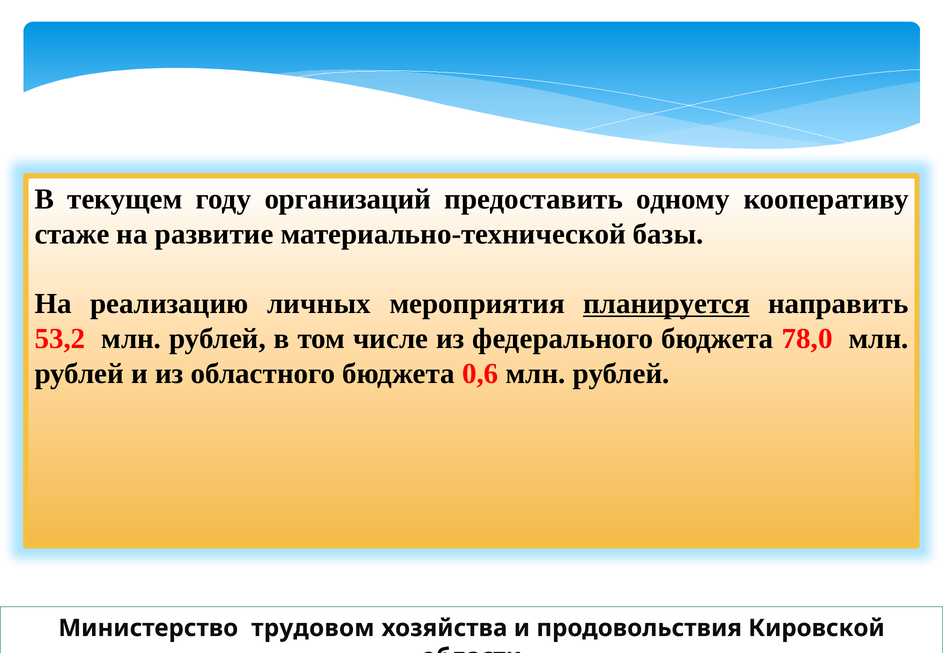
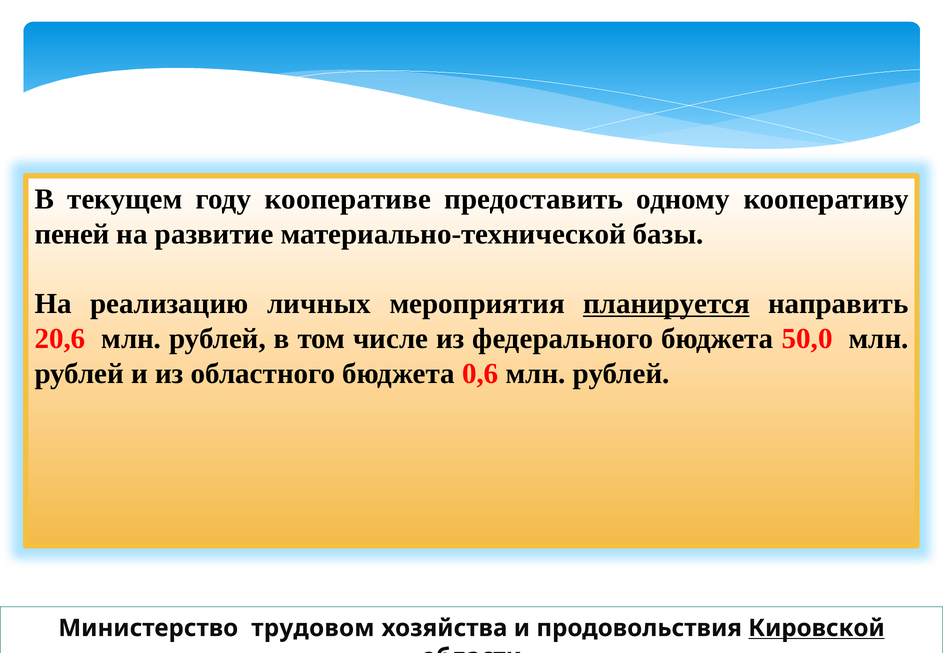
организаций: организаций -> кооперативе (348, 199)
стаже: стаже -> пеней (72, 234)
53,2: 53,2 -> 20,6 (60, 339)
78,0: 78,0 -> 50,0 (807, 339)
Кировской underline: none -> present (817, 628)
